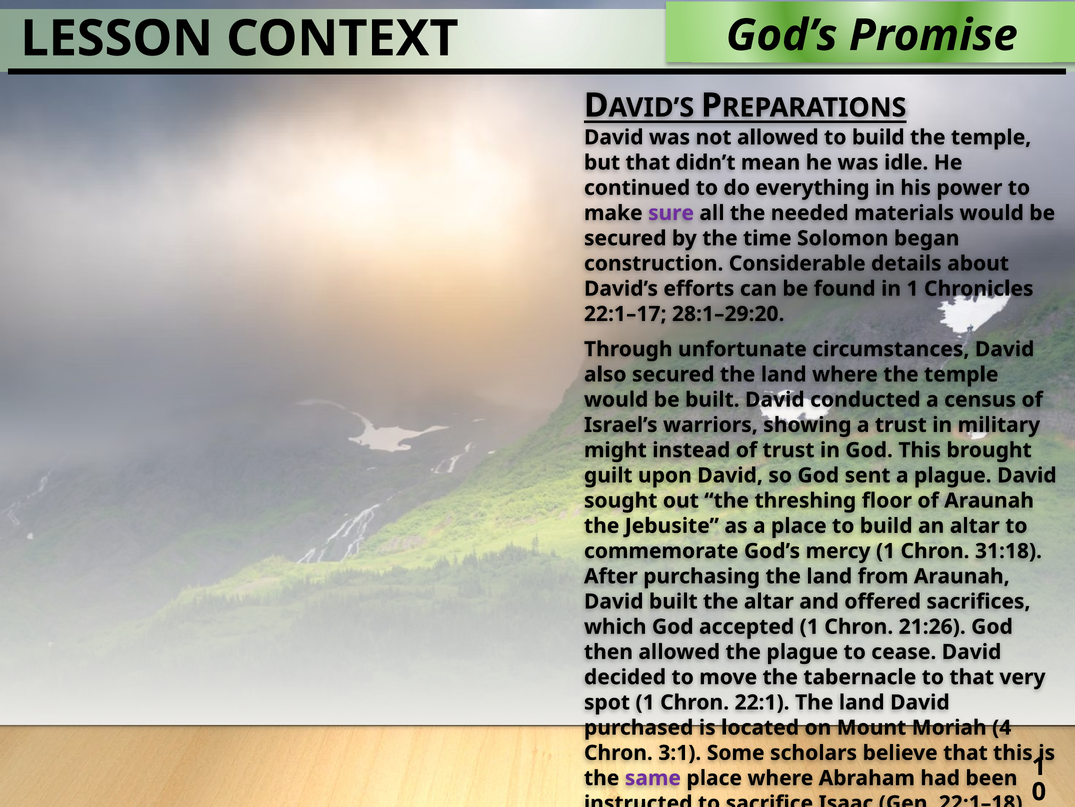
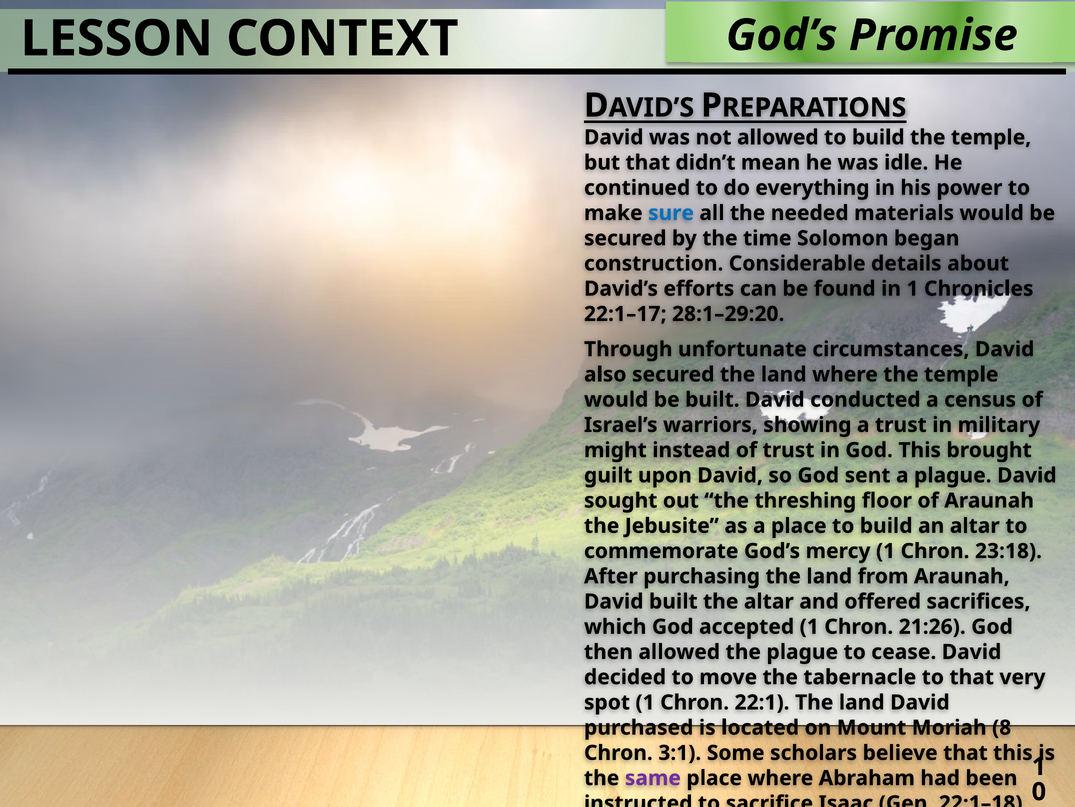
sure colour: purple -> blue (671, 213)
31:18: 31:18 -> 23:18 (1009, 551)
4: 4 -> 8 (1002, 727)
